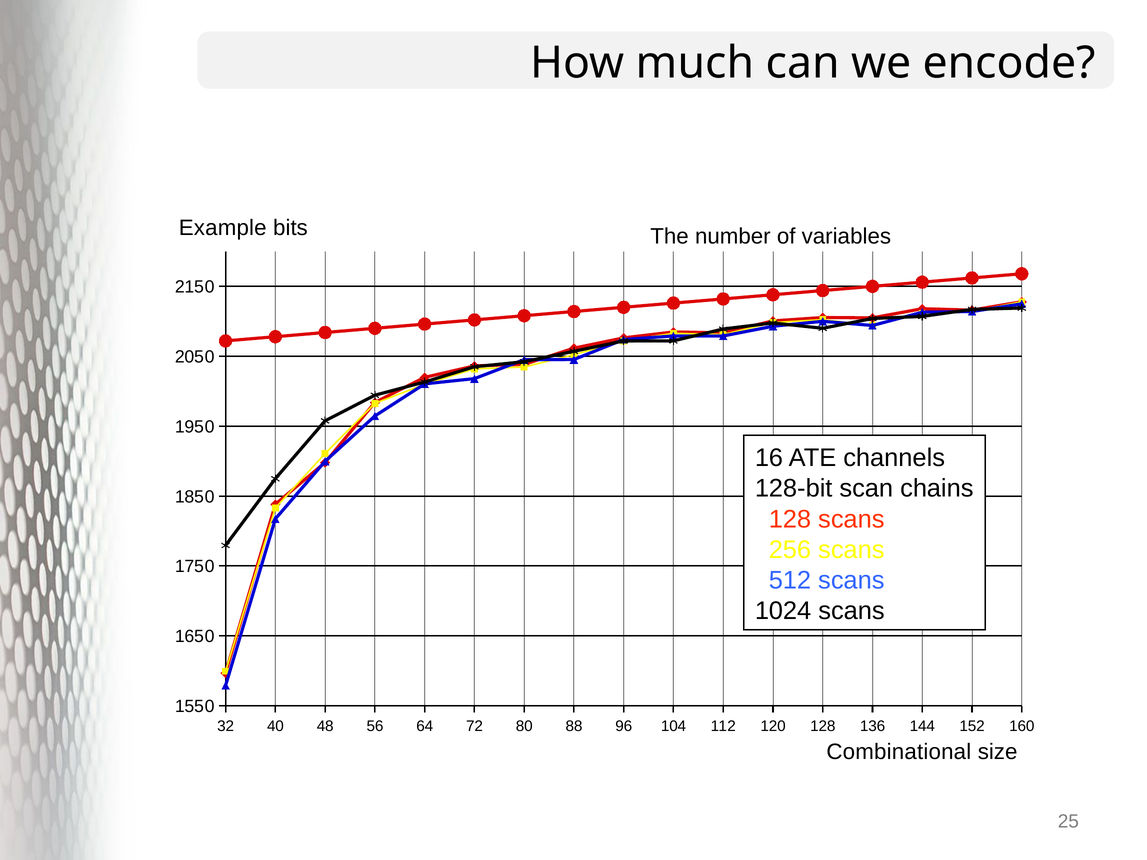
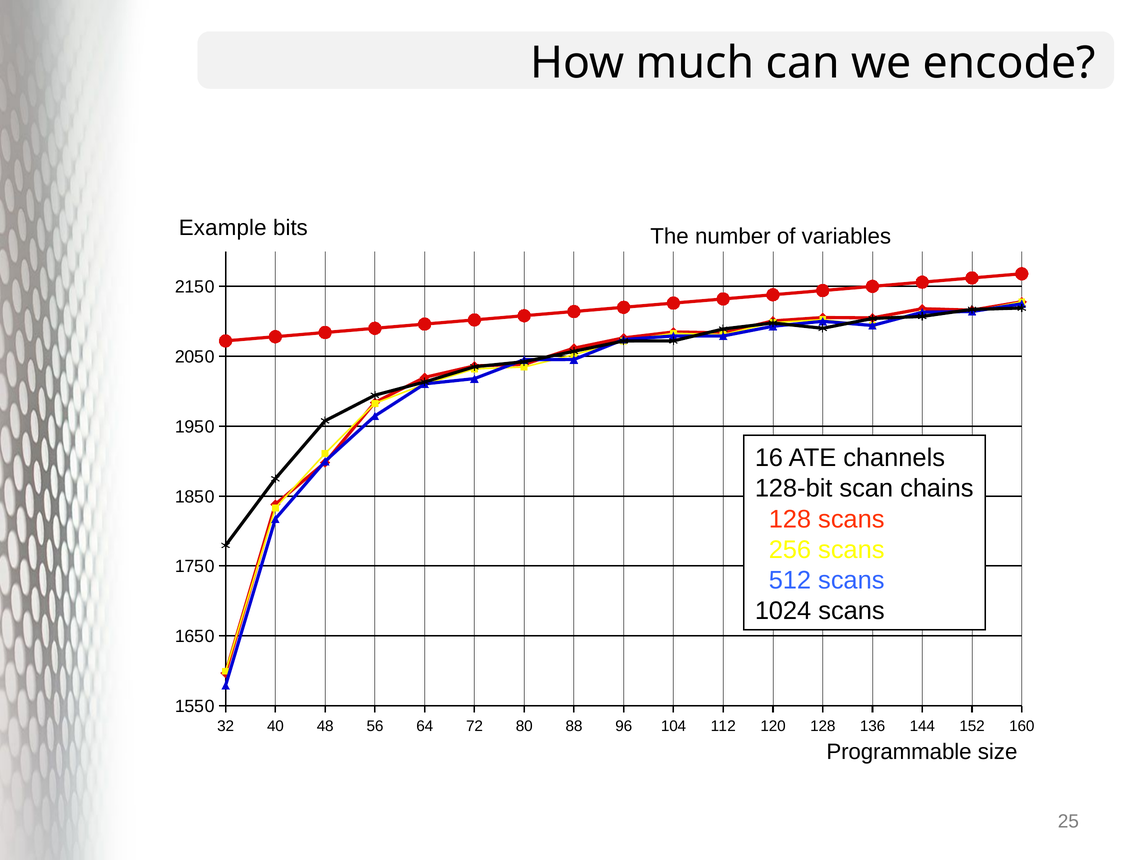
Combinational: Combinational -> Programmable (899, 752)
